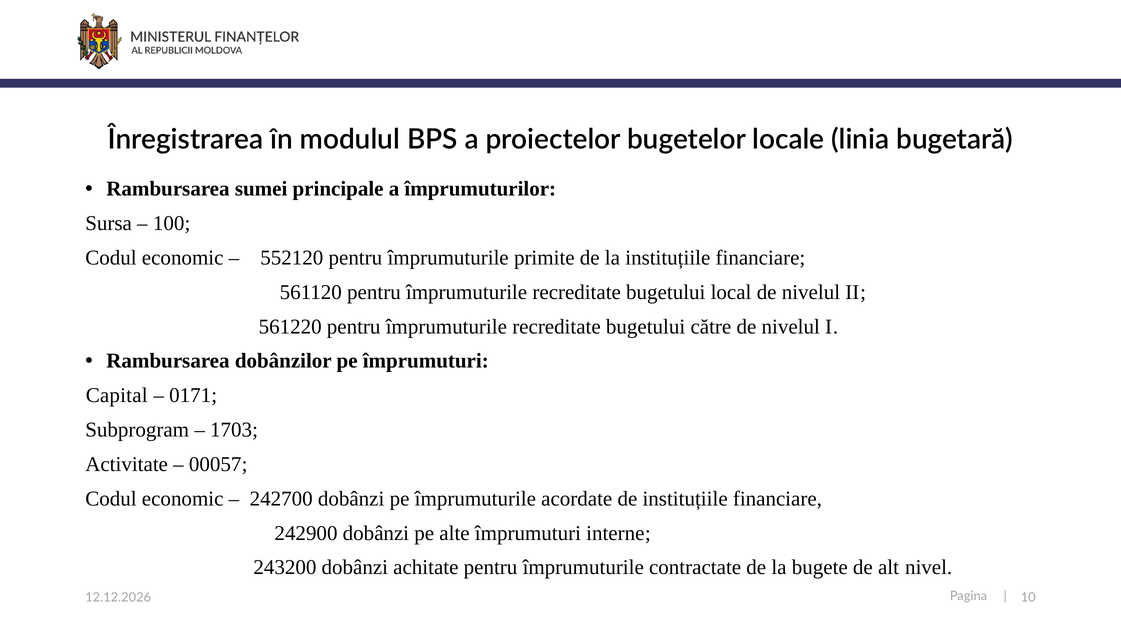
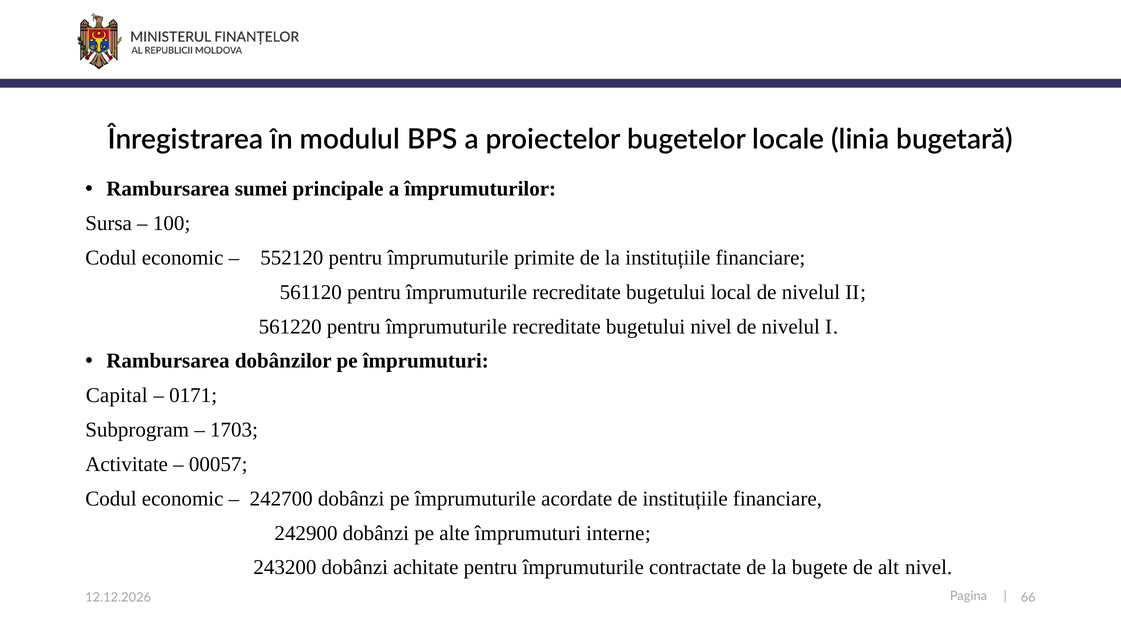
bugetului către: către -> nivel (711, 326)
10: 10 -> 66 (1028, 597)
